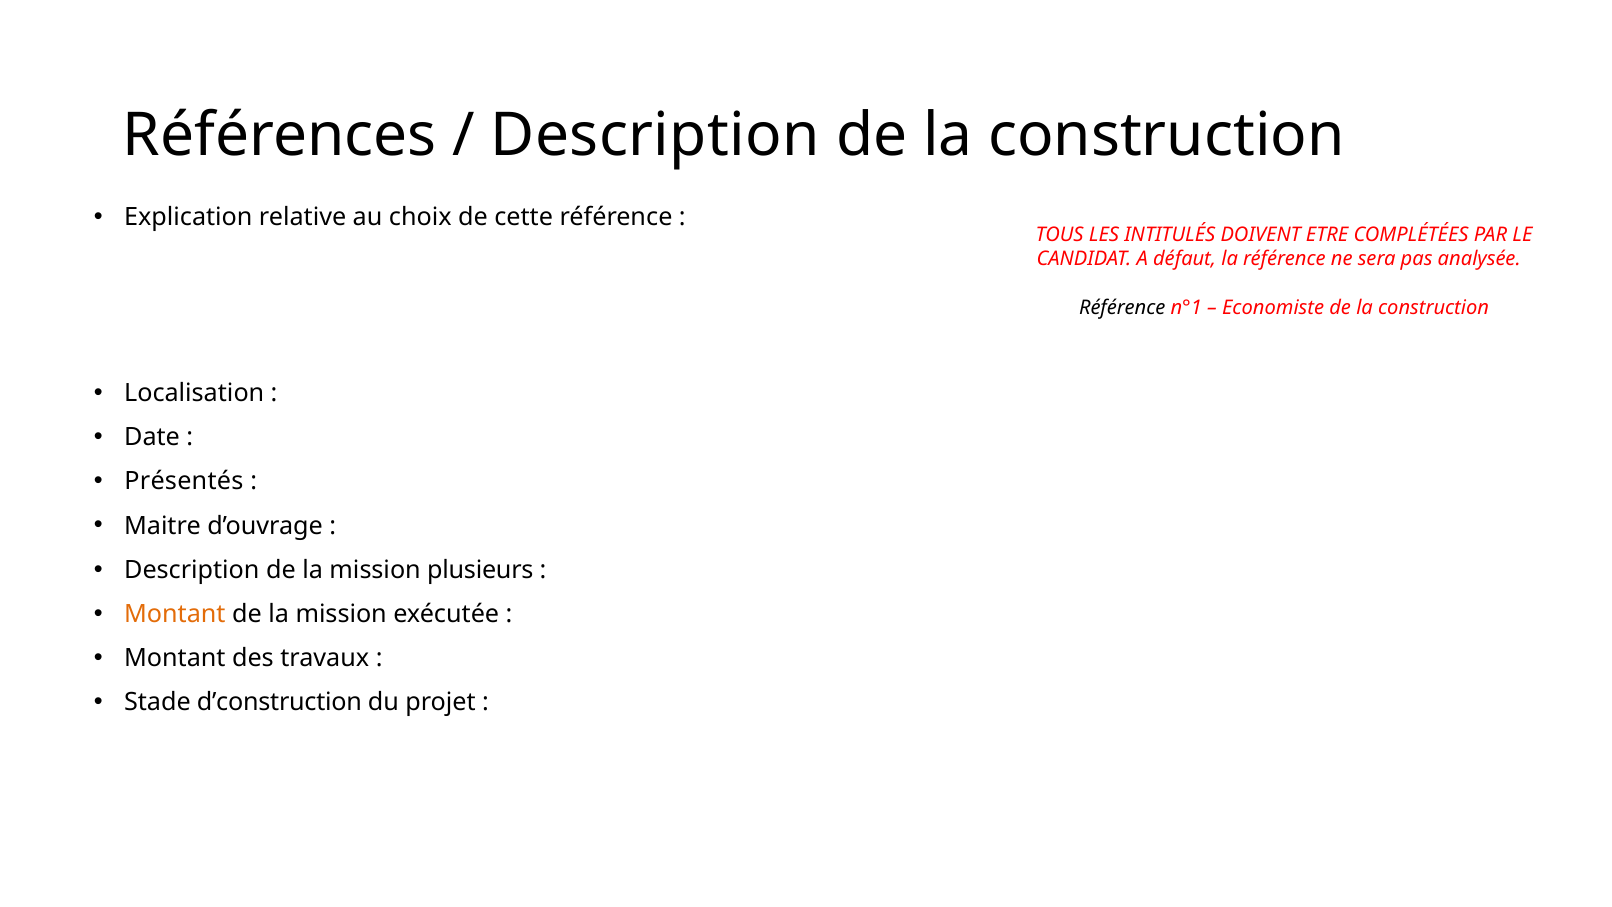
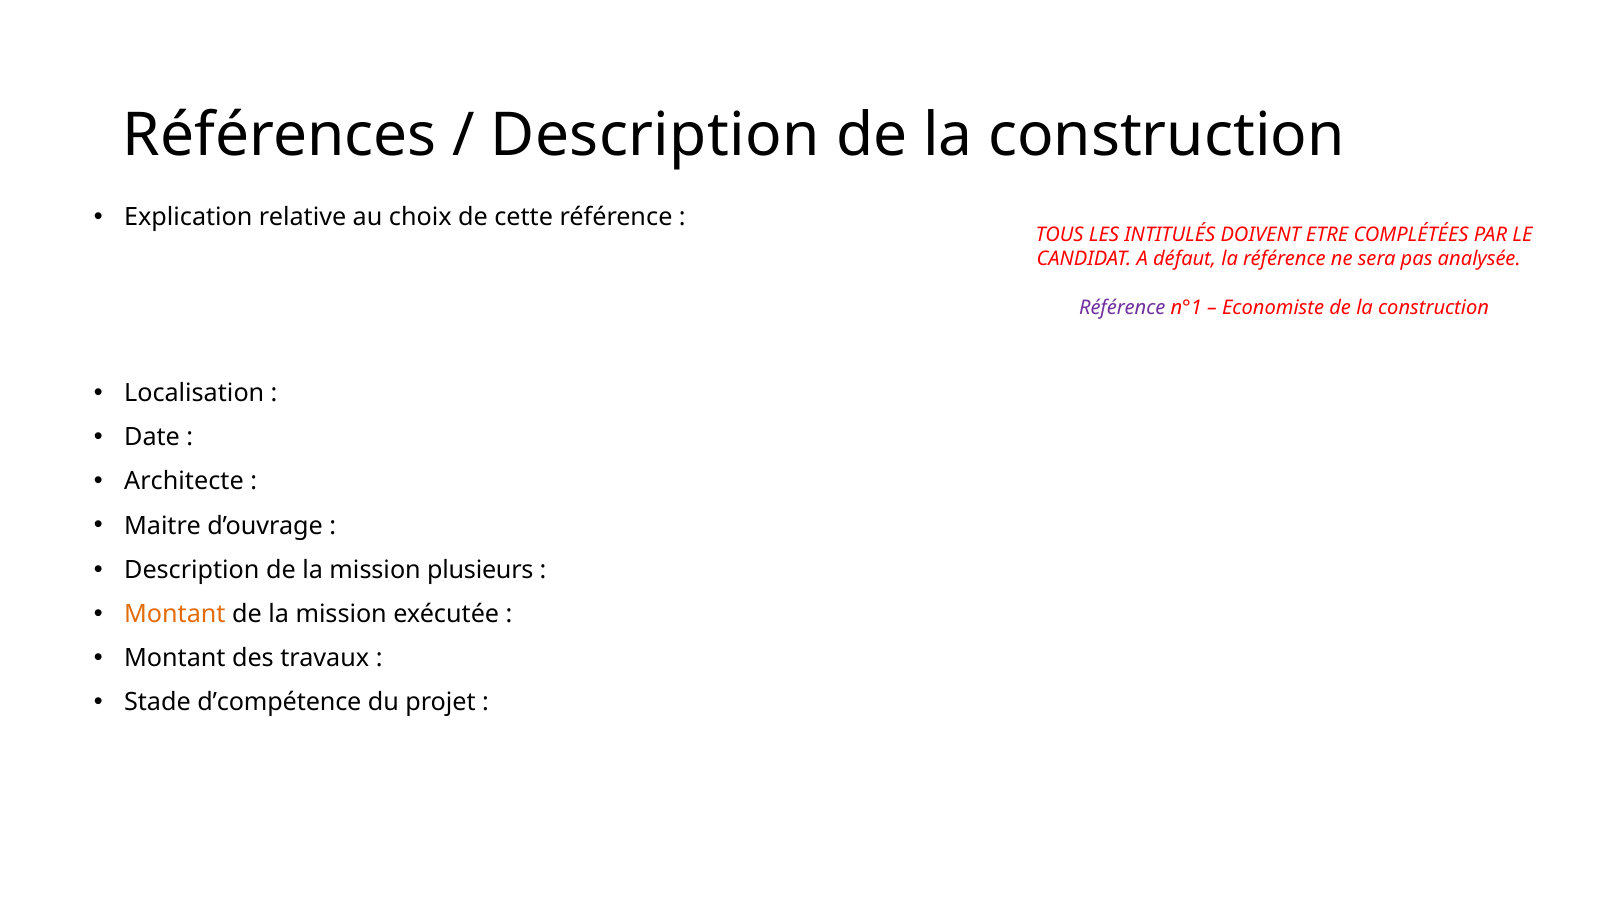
Référence colour: black -> purple (1122, 308)
Présentés: Présentés -> Architecte (184, 482)
d’construction: d’construction -> d’compétence (279, 702)
